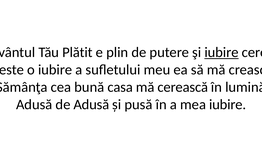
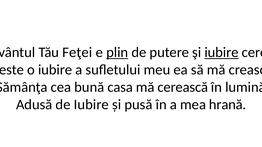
Plătit: Plătit -> Feţei (77, 52)
plin underline: none -> present (117, 52)
de Adusă: Adusă -> Iubire (91, 105)
mea iubire: iubire -> hrană (228, 105)
